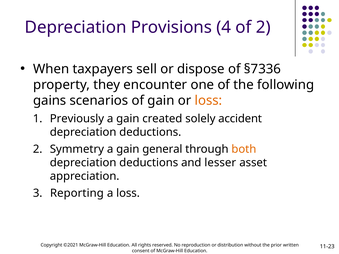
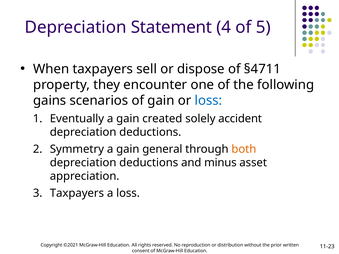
Provisions: Provisions -> Statement (171, 27)
of 2: 2 -> 5 (263, 27)
§7336: §7336 -> §4711 (262, 69)
loss colour: orange -> blue (208, 101)
Previously: Previously -> Eventually (77, 119)
lesser: lesser -> minus (220, 163)
Reporting: Reporting -> Taxpayers (77, 193)
